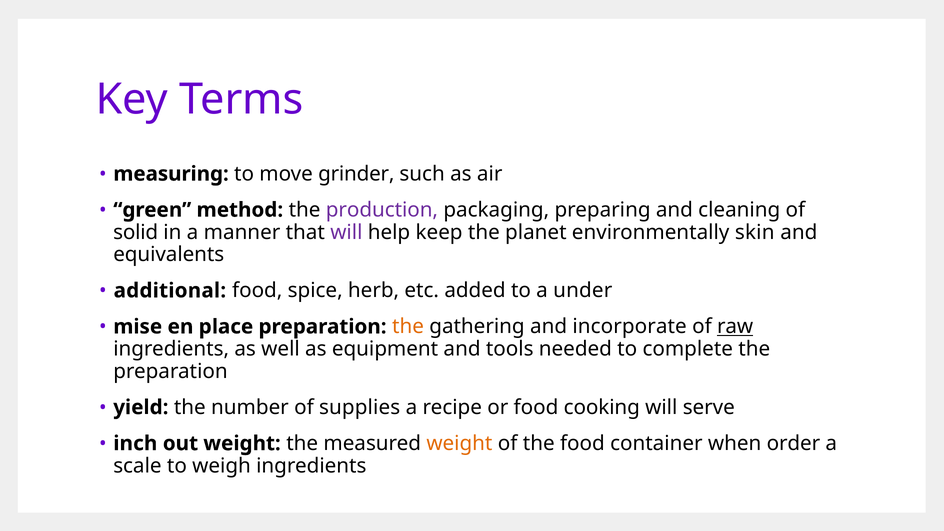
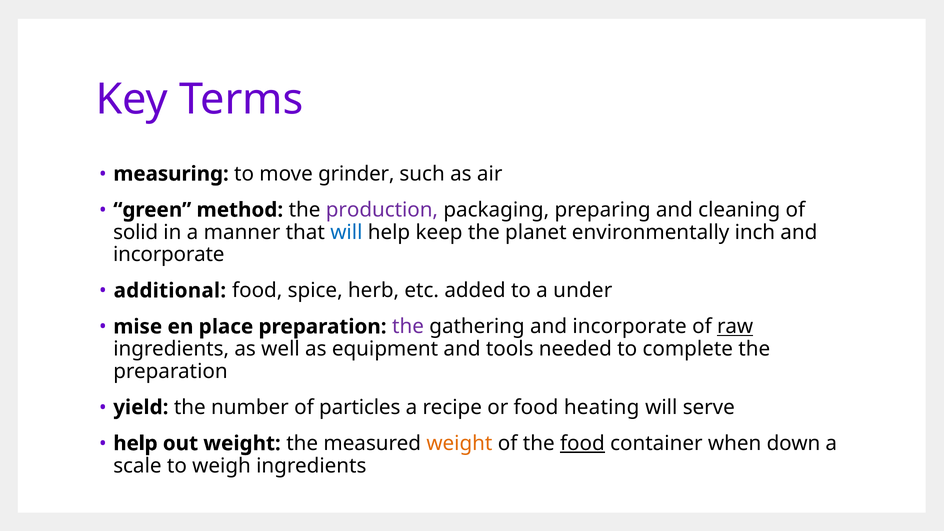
will colour: purple -> blue (346, 232)
skin: skin -> inch (755, 232)
equivalents: equivalents -> incorporate (169, 255)
the colour: orange -> purple (408, 327)
supplies: supplies -> particles (360, 407)
cooking: cooking -> heating (602, 407)
inch: inch -> help (135, 443)
food underline: none -> present (582, 443)
order: order -> down (793, 443)
